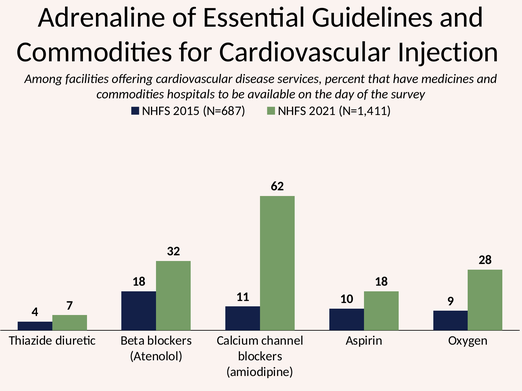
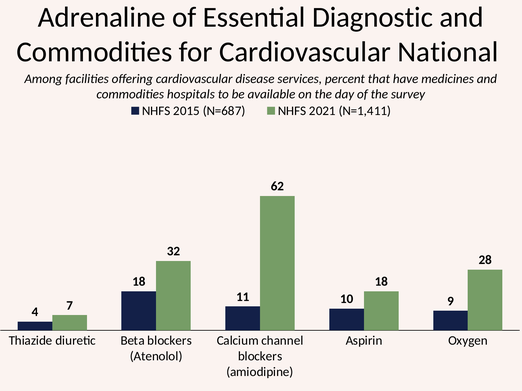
Guidelines: Guidelines -> Diagnostic (373, 17)
Injection: Injection -> National (448, 52)
